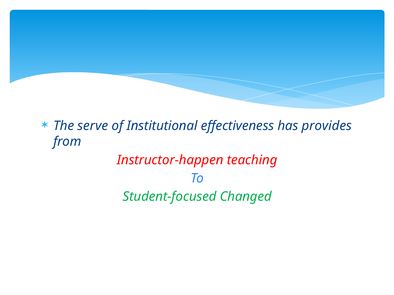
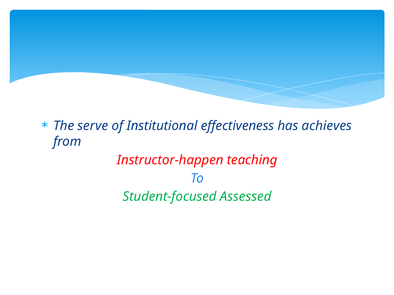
provides: provides -> achieves (327, 126)
Changed: Changed -> Assessed (246, 197)
